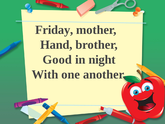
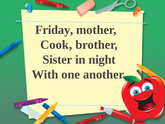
Hand: Hand -> Cook (56, 45)
Good: Good -> Sister (57, 59)
